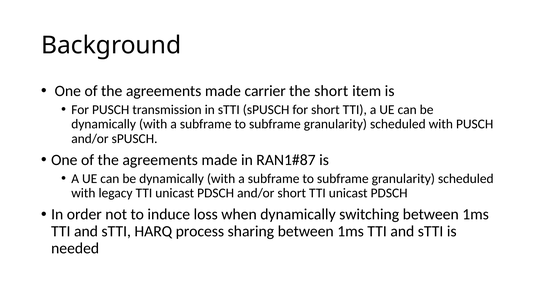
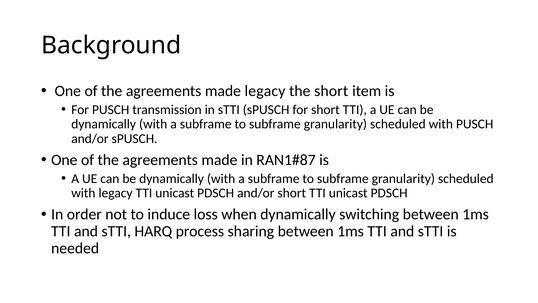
made carrier: carrier -> legacy (265, 91)
